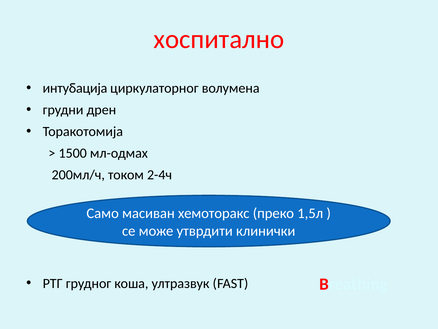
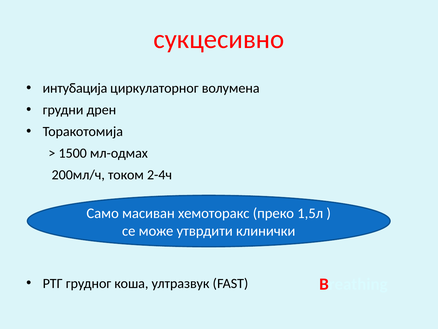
хоспитално: хоспитално -> сукцесивно (219, 39)
